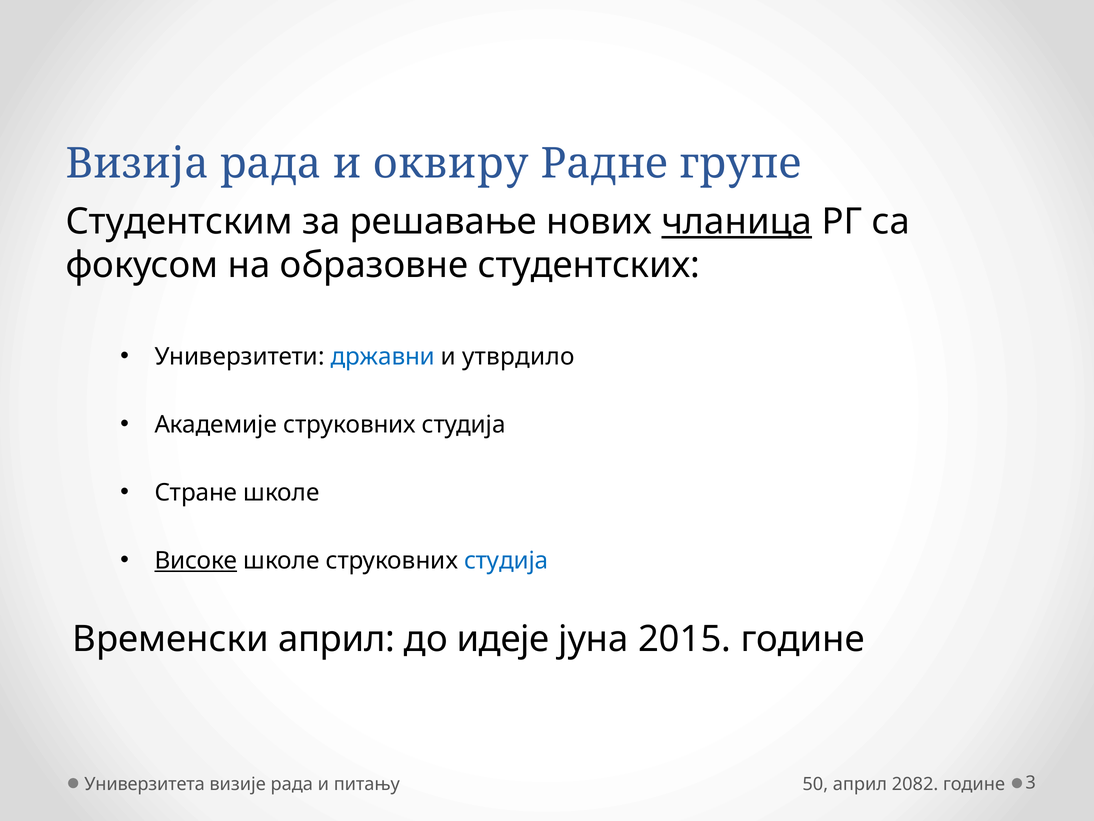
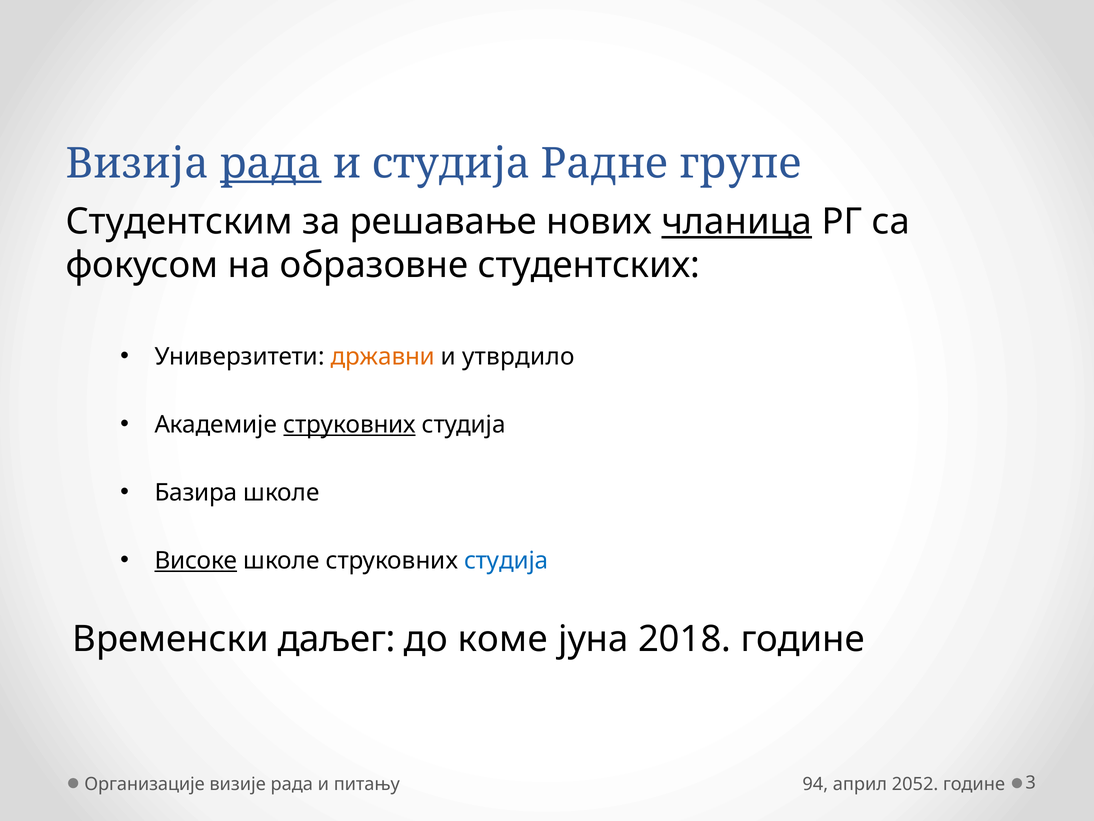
рада underline: none -> present (271, 163)
и оквиру: оквиру -> студија (451, 163)
државни colour: blue -> orange (383, 357)
струковних underline: none -> present (349, 425)
Стране: Стране -> Базира (196, 493)
Временски април: април -> даљег (337, 639)
идеје: идеје -> коме (503, 639)
2015: 2015 -> 2018 (685, 639)
Универзитета: Универзитета -> Организације (145, 784)
50: 50 -> 94 (815, 784)
2082: 2082 -> 2052 (915, 784)
